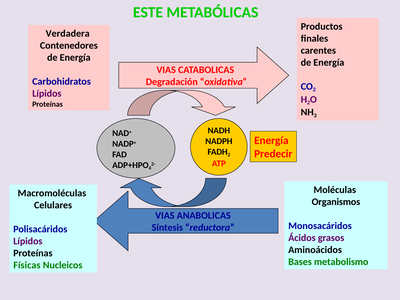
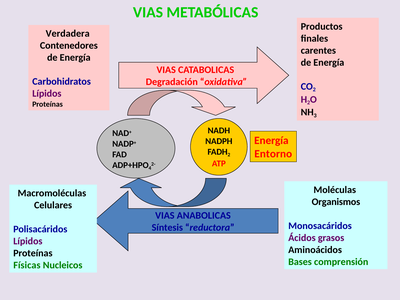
ESTE: ESTE -> VIAS (148, 12)
Predecir: Predecir -> Entorno (273, 154)
metabolismo: metabolismo -> comprensión (341, 262)
